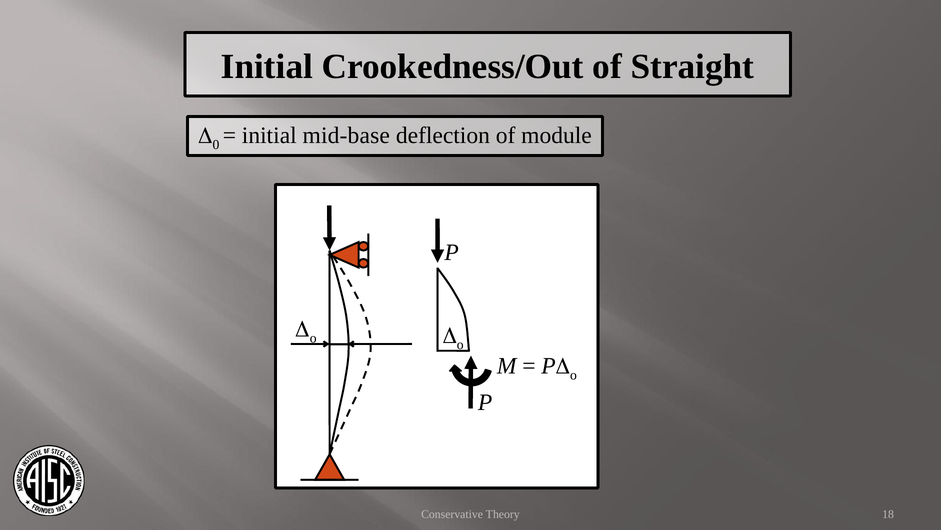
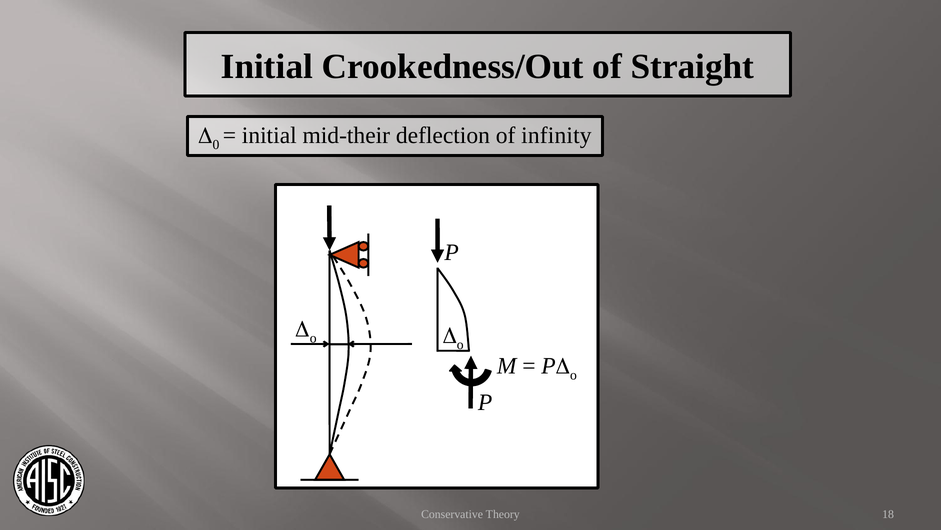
mid-base: mid-base -> mid-their (346, 135)
module: module -> infinity (556, 135)
